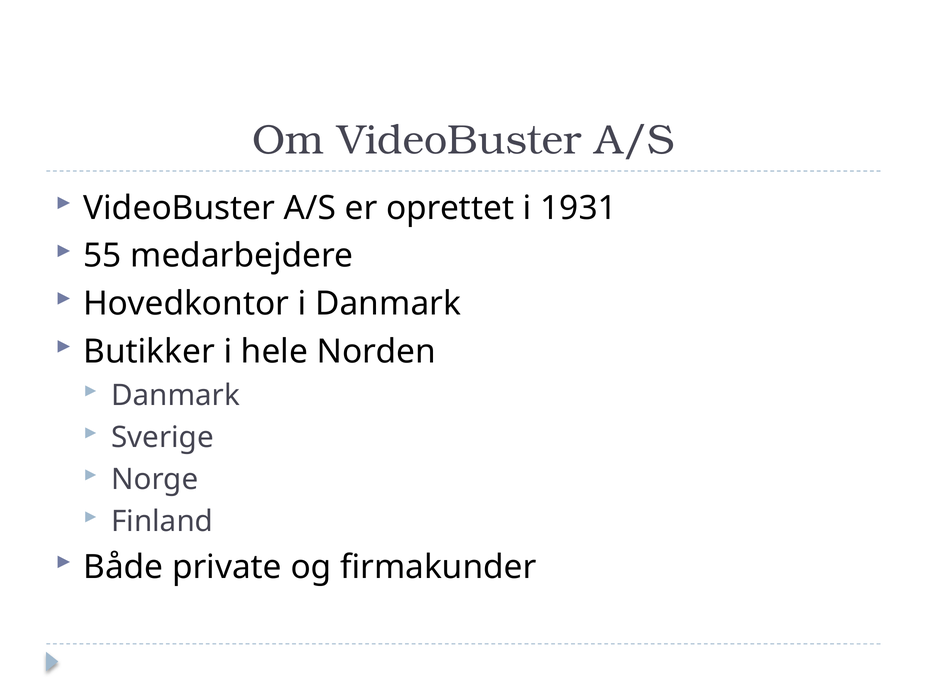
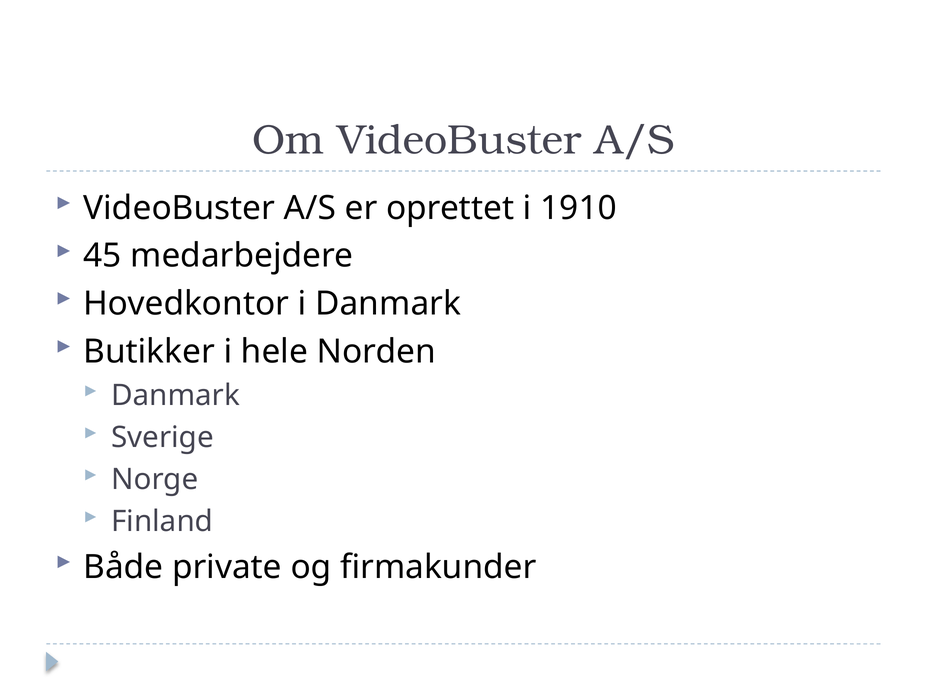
1931: 1931 -> 1910 (579, 208)
55: 55 -> 45 (102, 256)
